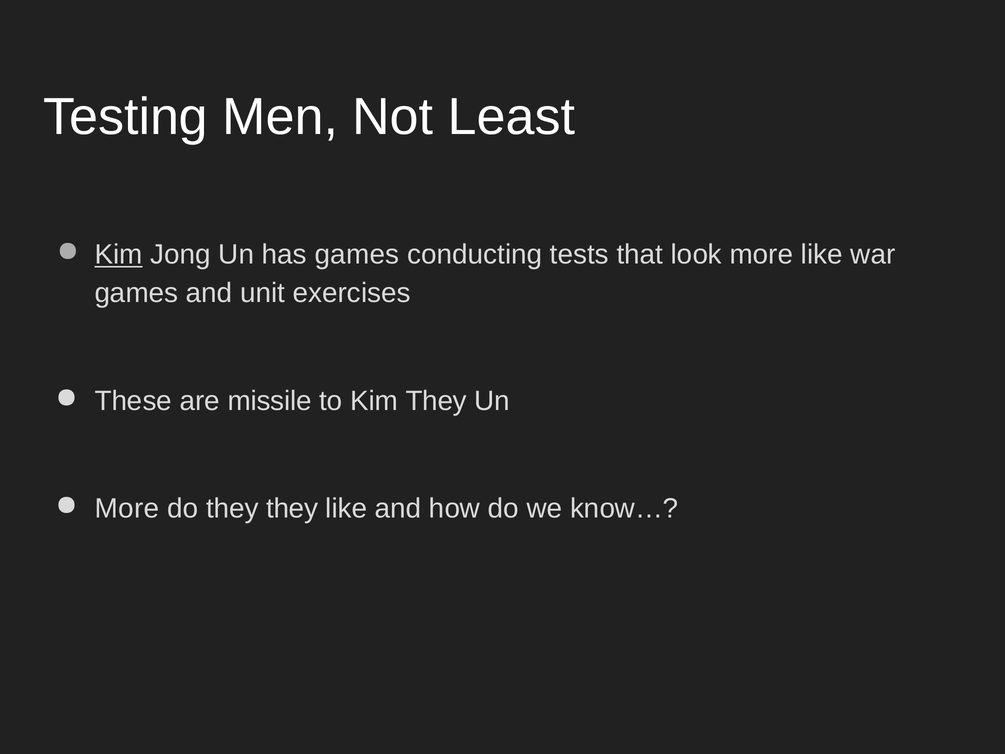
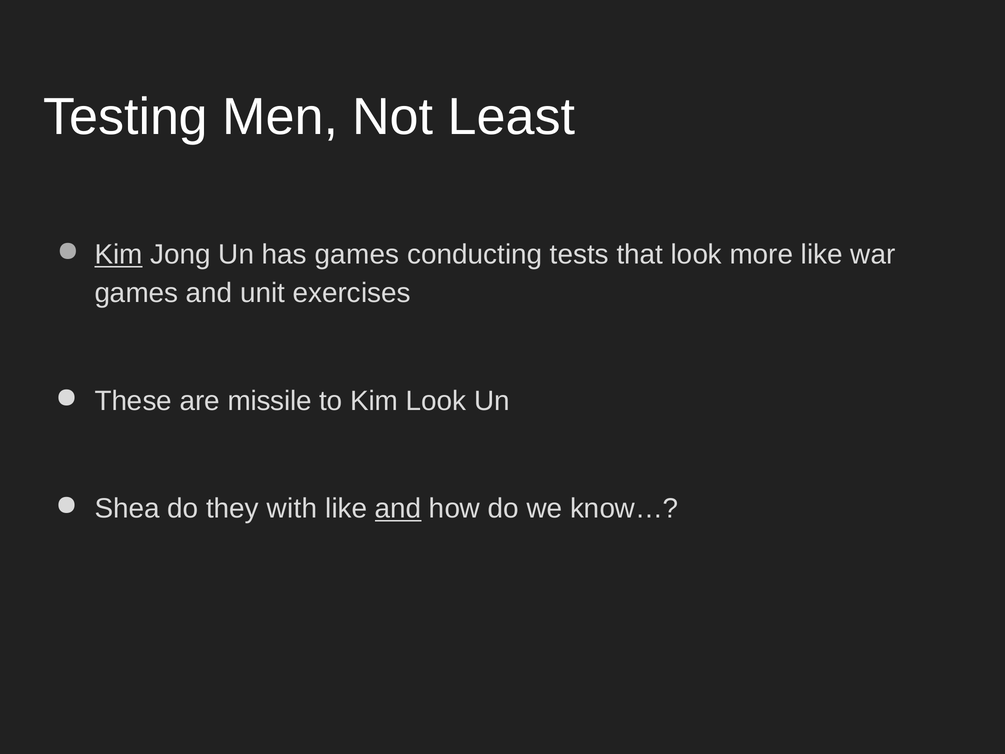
Kim They: They -> Look (436, 401)
More: More -> Shea (127, 509)
they they: they -> with (292, 509)
and underline: none -> present (398, 509)
